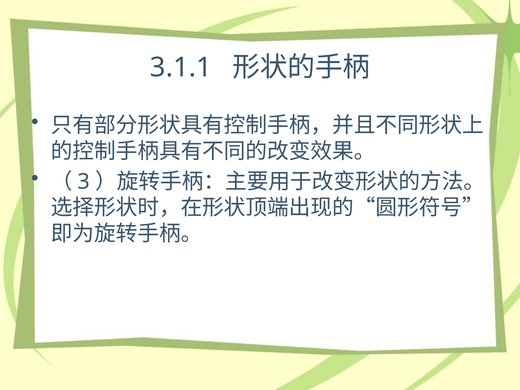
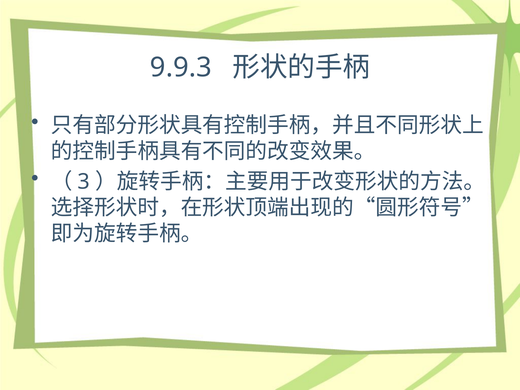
3.1.1: 3.1.1 -> 9.9.3 (181, 67)
